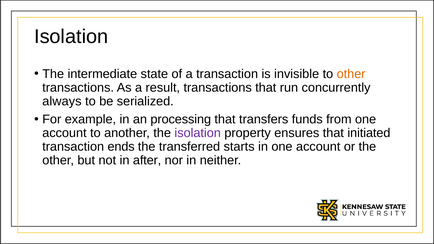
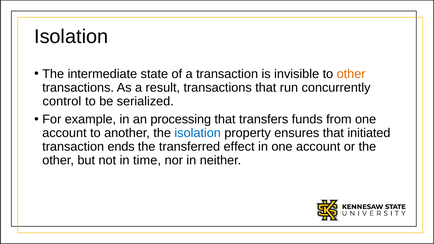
always: always -> control (62, 101)
isolation colour: purple -> blue (198, 133)
starts: starts -> effect (239, 147)
after: after -> time (147, 160)
